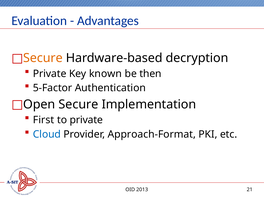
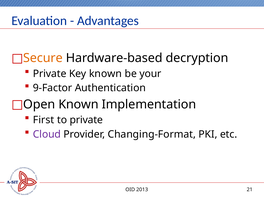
then: then -> your (150, 74)
5-Factor: 5-Factor -> 9-Factor (53, 88)
Open Secure: Secure -> Known (79, 104)
Cloud colour: blue -> purple (47, 134)
Approach-Format: Approach-Format -> Changing-Format (152, 134)
